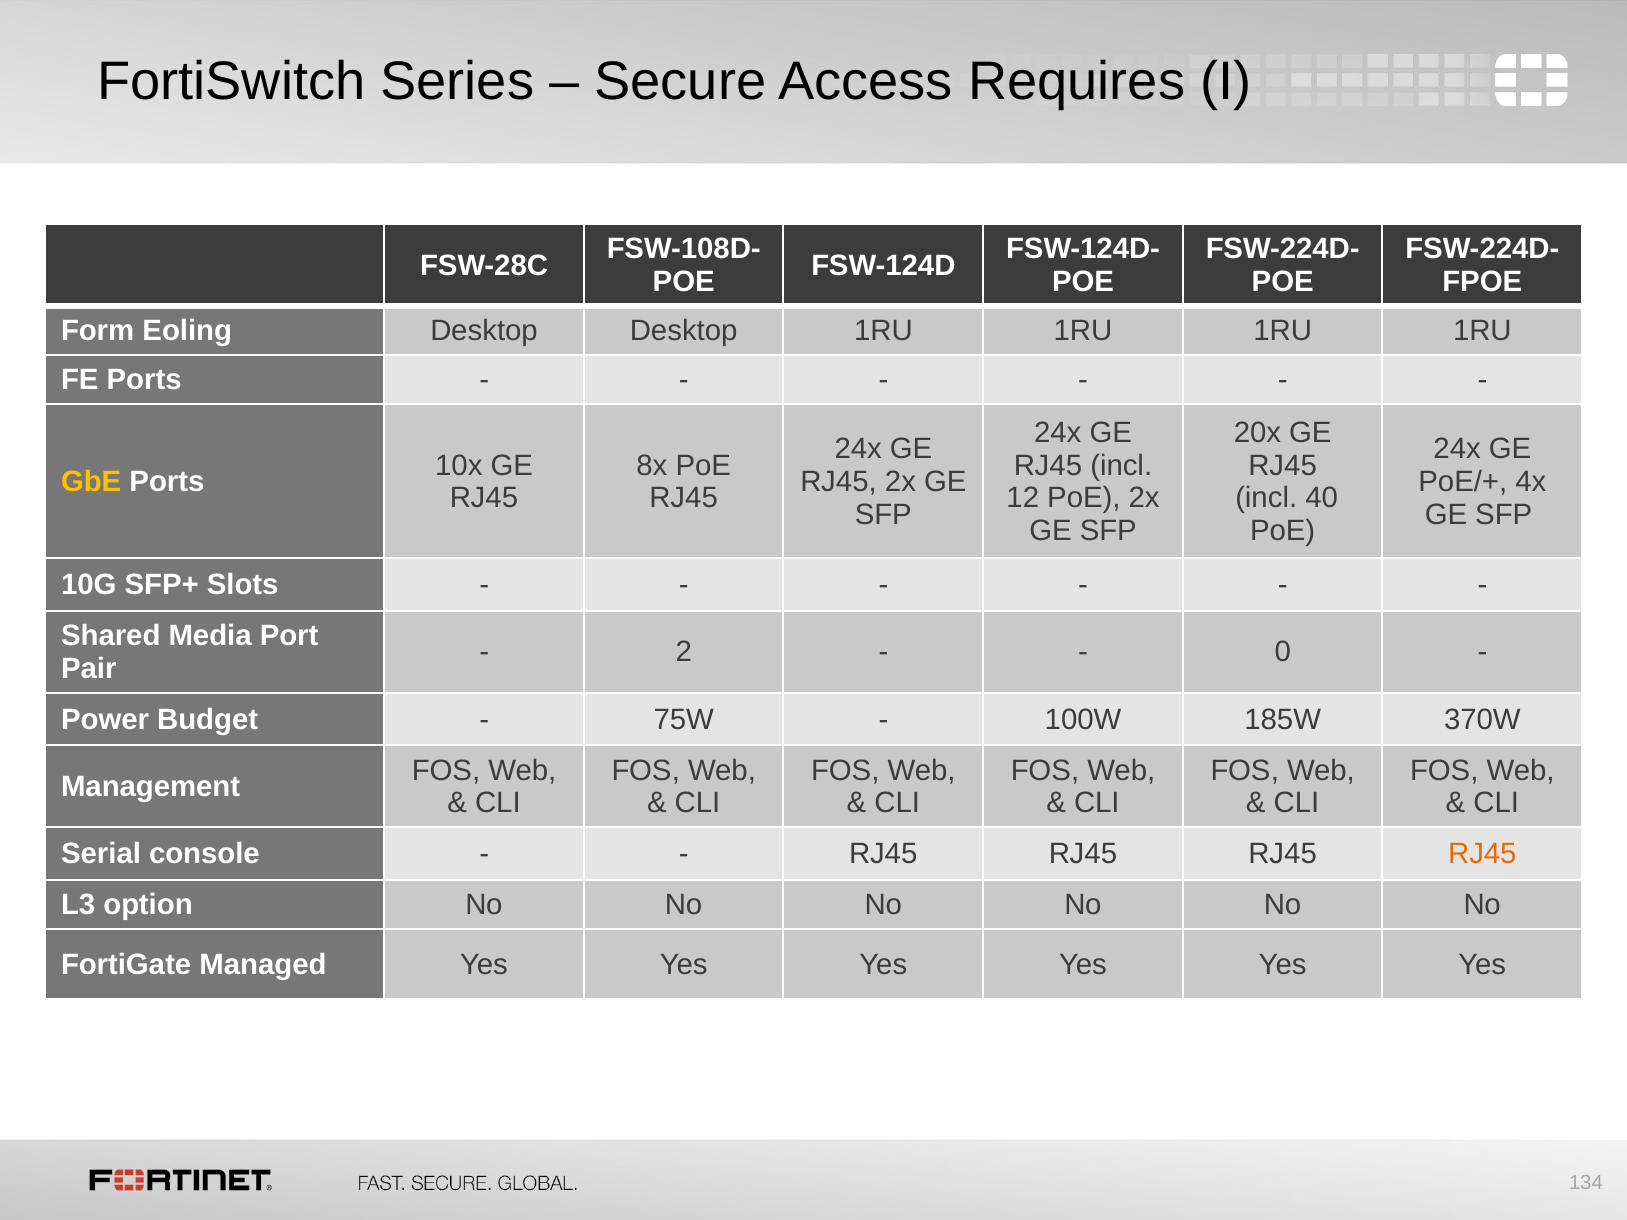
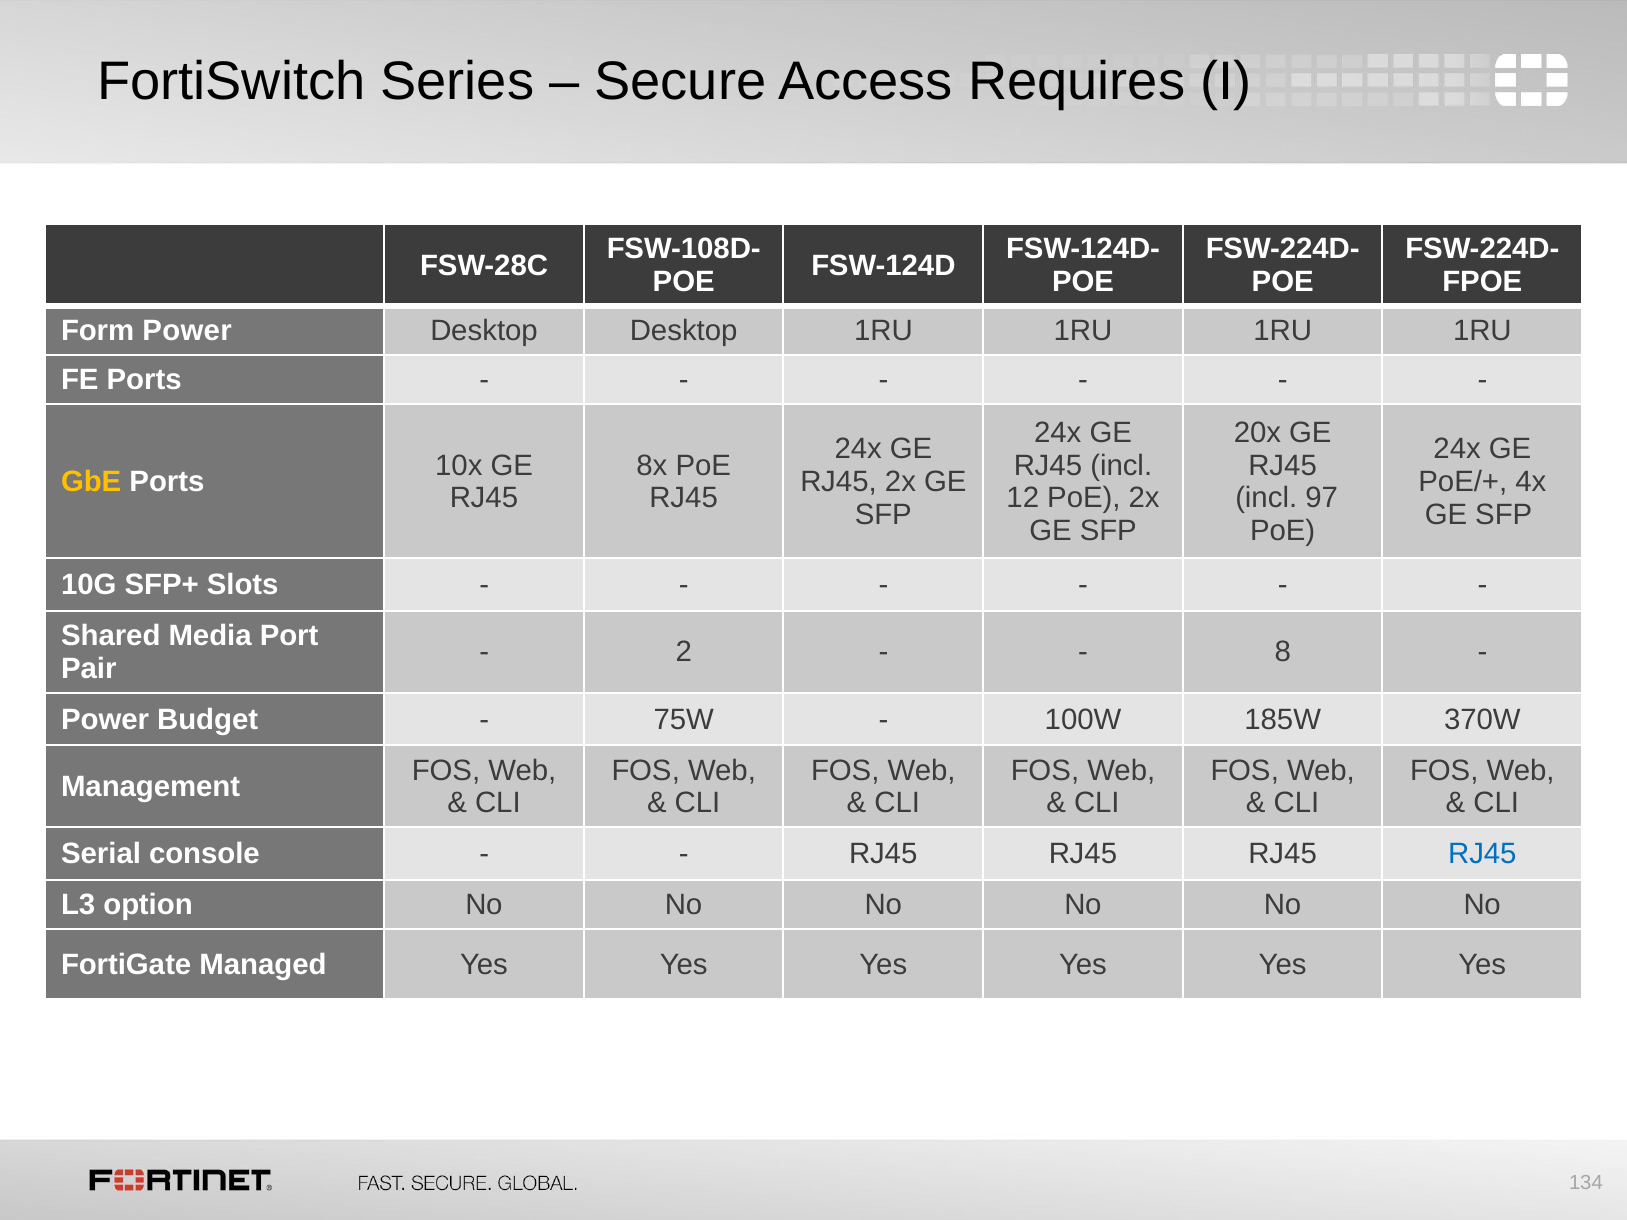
Form Eoling: Eoling -> Power (187, 331)
40: 40 -> 97 (1322, 498)
0: 0 -> 8 (1283, 652)
RJ45 colour: orange -> blue (1482, 854)
